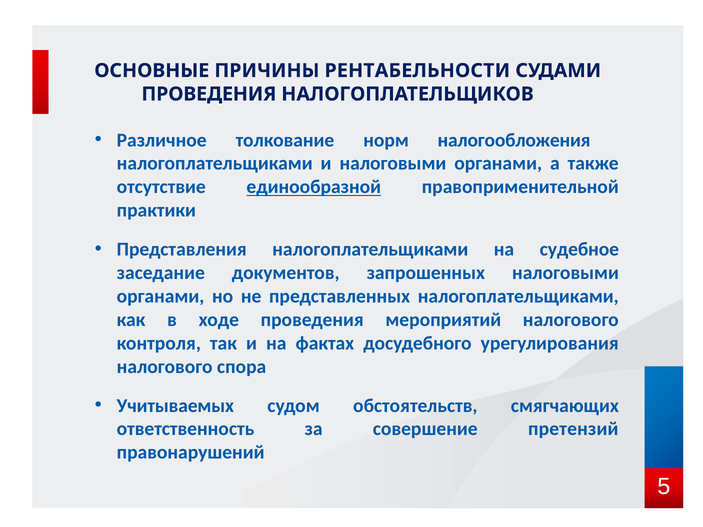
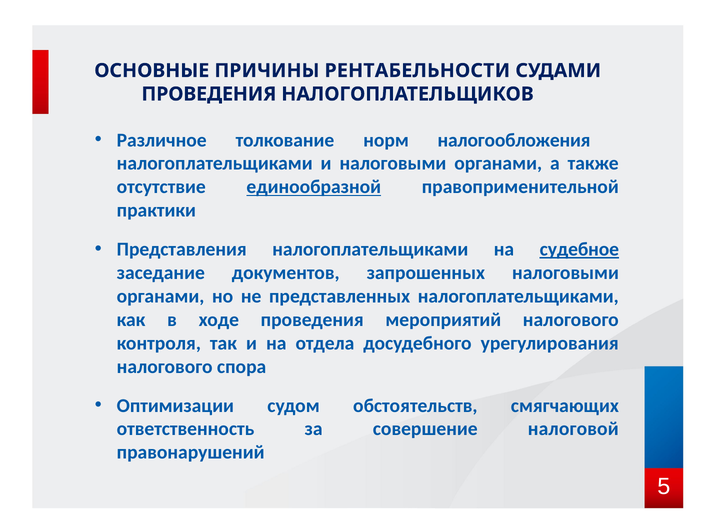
судебное underline: none -> present (579, 250)
фактах: фактах -> отдела (325, 343)
Учитываемых: Учитываемых -> Оптимизации (175, 406)
претензий: претензий -> налоговой (573, 429)
